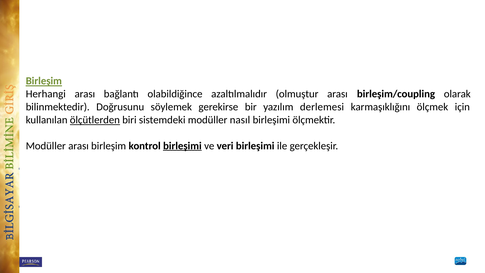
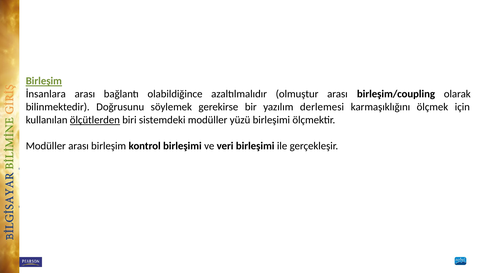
Herhangi: Herhangi -> İnsanlara (46, 94)
nasıl: nasıl -> yüzü (240, 120)
birleşimi underline: present -> none (182, 146)
